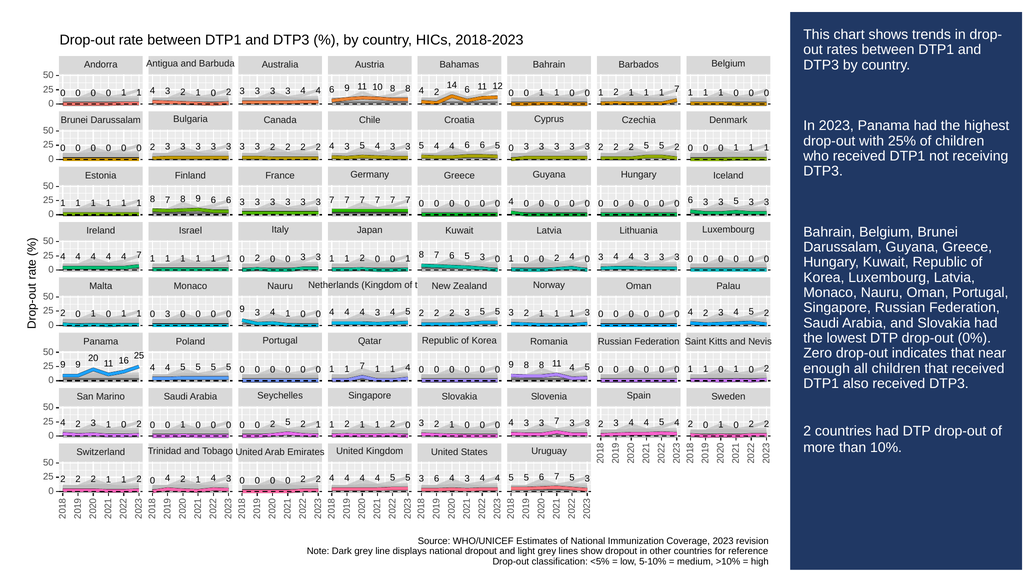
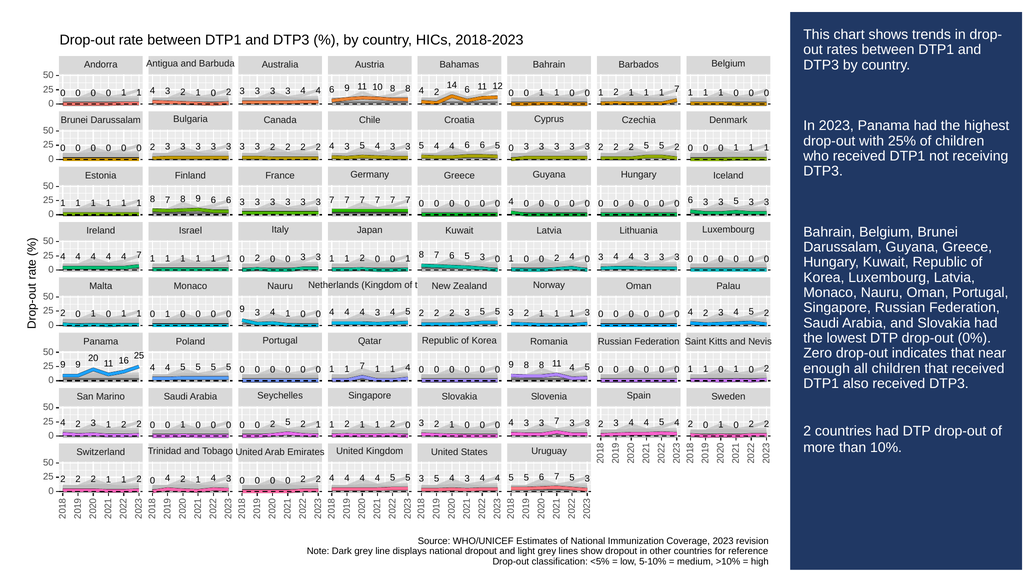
3: 3 -> 1 (168, 315)
2 3 1 0: 0 -> 2 (124, 425)
6: 6 -> 5 (437, 479)
